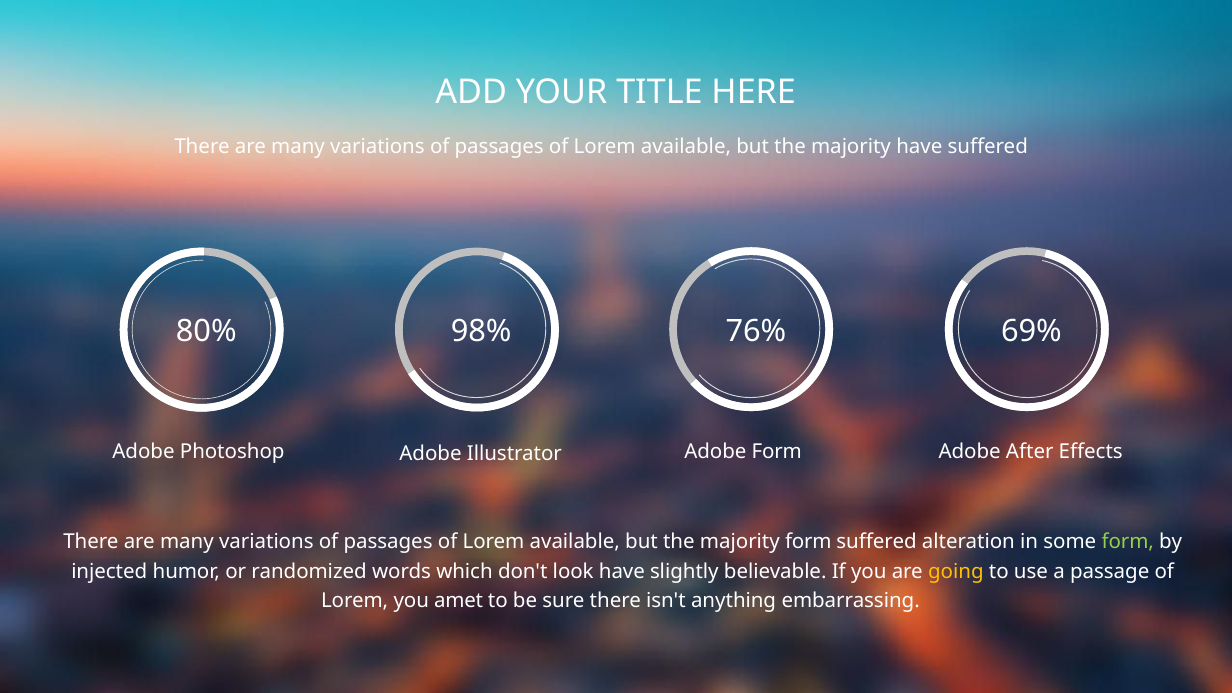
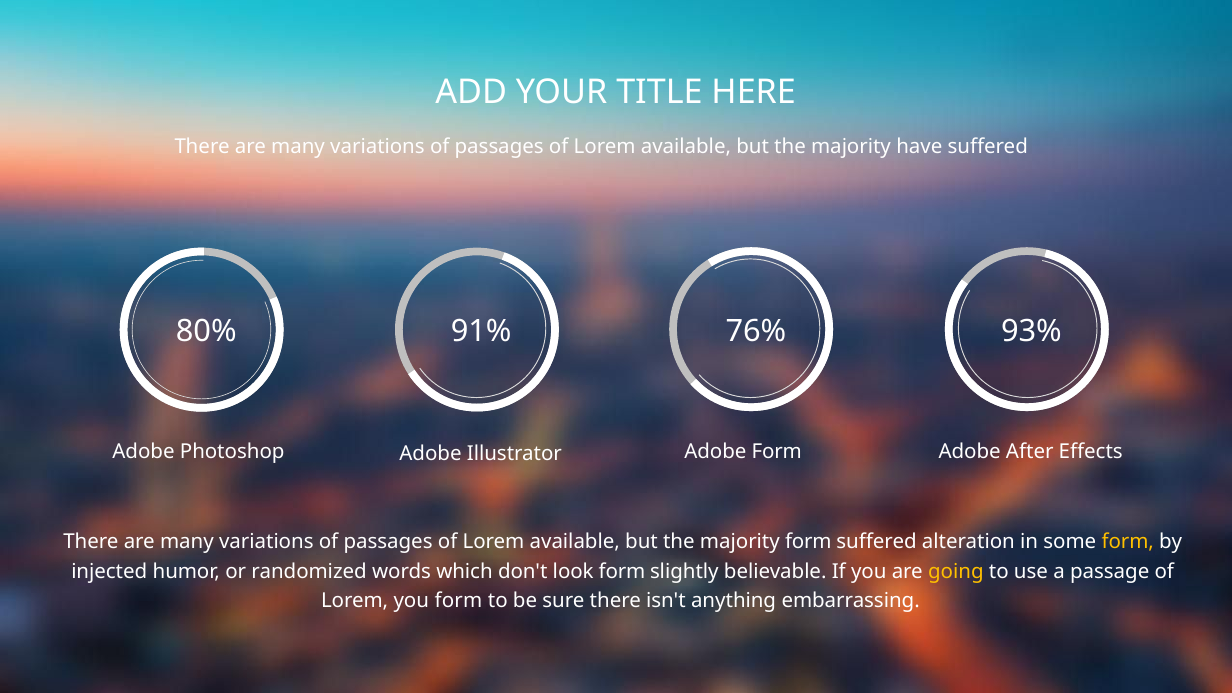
98%: 98% -> 91% (481, 331)
69%: 69% -> 93% (1031, 331)
form colour: light green -> yellow (1128, 542)
look have: have -> form (622, 572)
you amet: amet -> form (458, 601)
